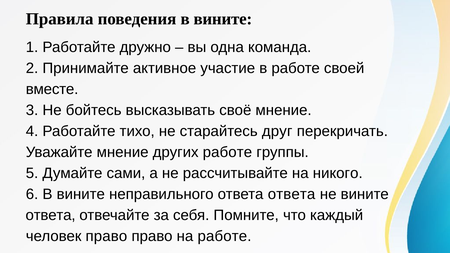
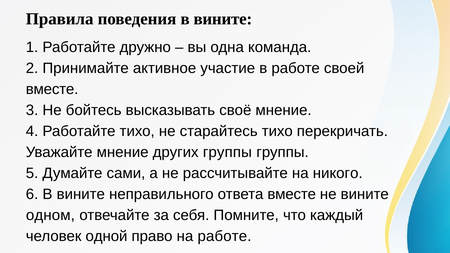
старайтесь друг: друг -> тихо (277, 131)
других работе: работе -> группы (227, 152)
ответа ответа: ответа -> вместе (292, 194)
ответа: ответа -> одном (50, 215)
человек право: право -> одной (106, 236)
